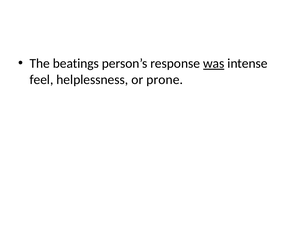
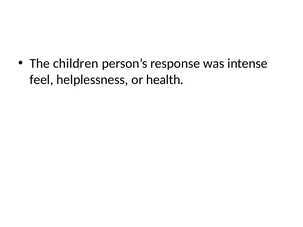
beatings: beatings -> children (76, 64)
was underline: present -> none (214, 64)
prone: prone -> health (165, 80)
